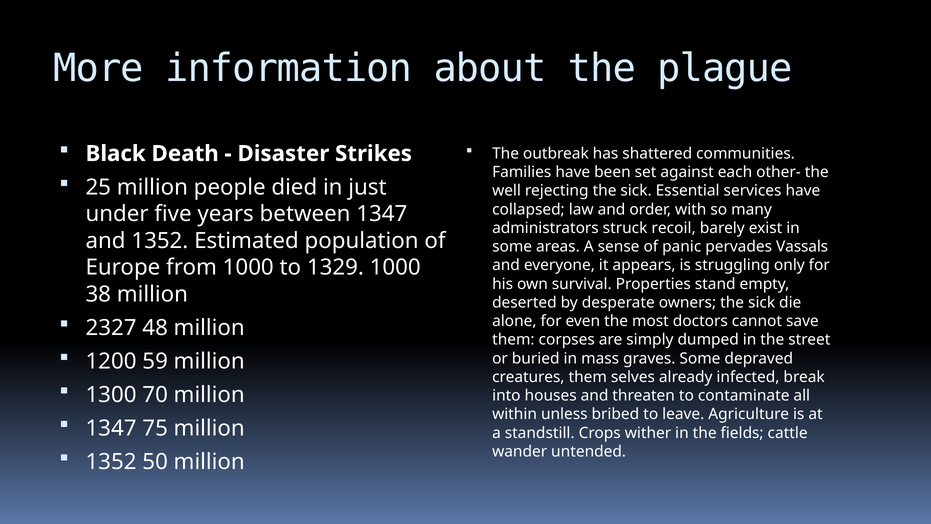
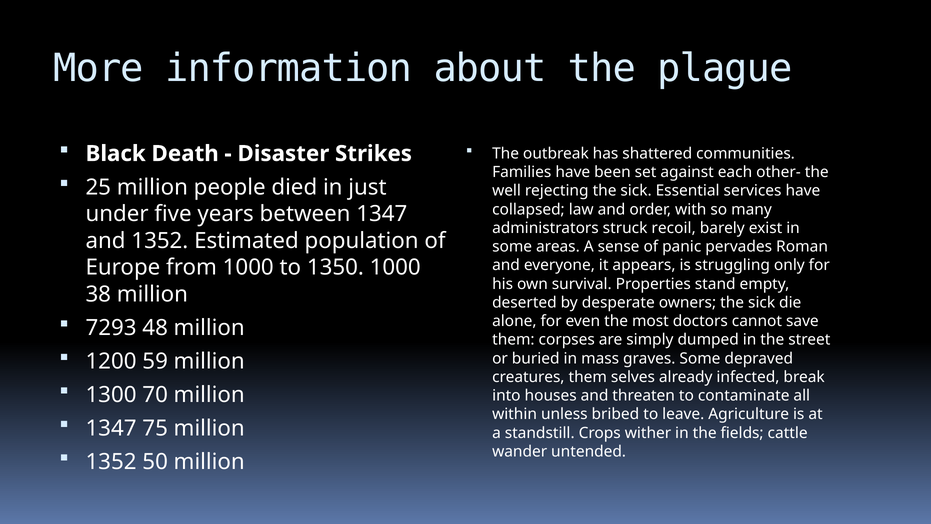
Vassals: Vassals -> Roman (802, 247)
1329: 1329 -> 1350 (335, 267)
2327: 2327 -> 7293 (111, 328)
